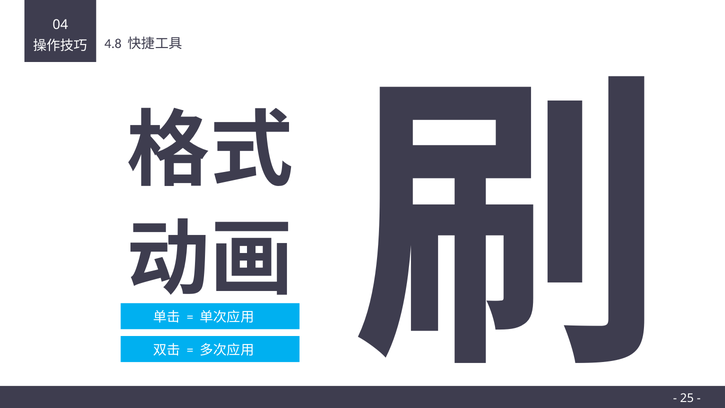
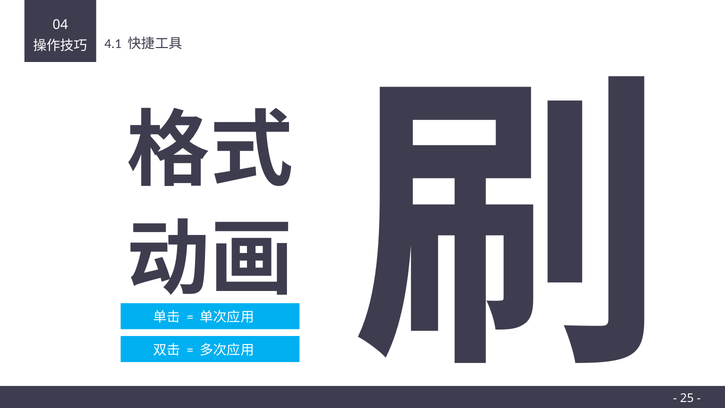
4.8: 4.8 -> 4.1 (113, 44)
